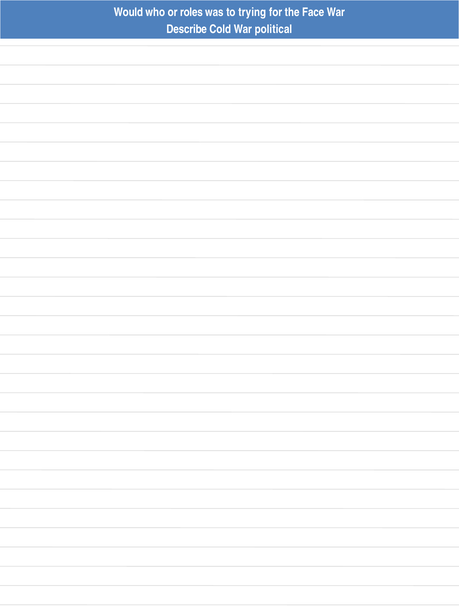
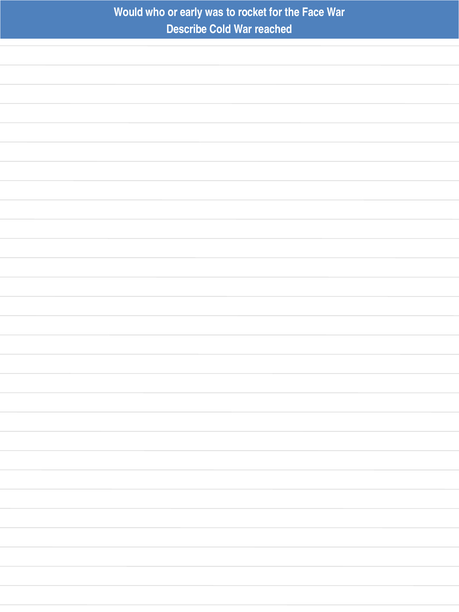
roles: roles -> early (191, 12)
trying: trying -> rocket (252, 12)
political: political -> reached (274, 29)
